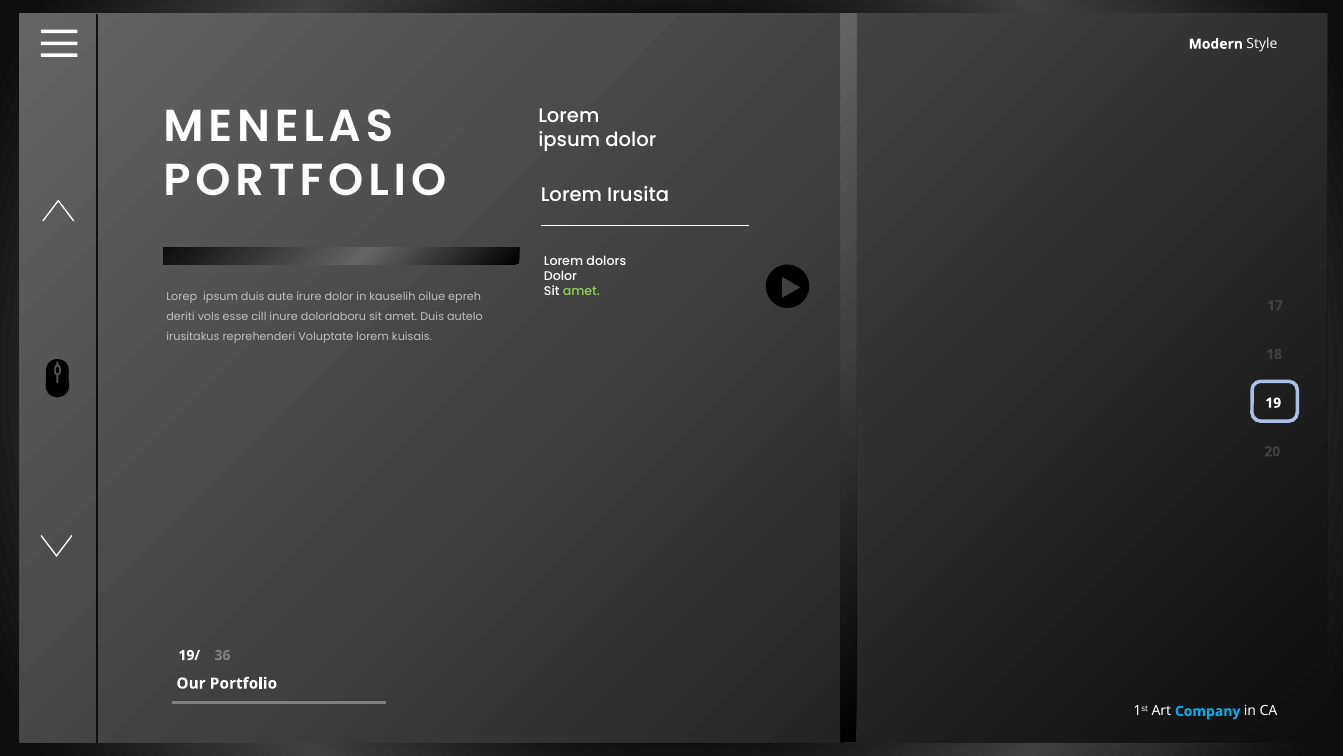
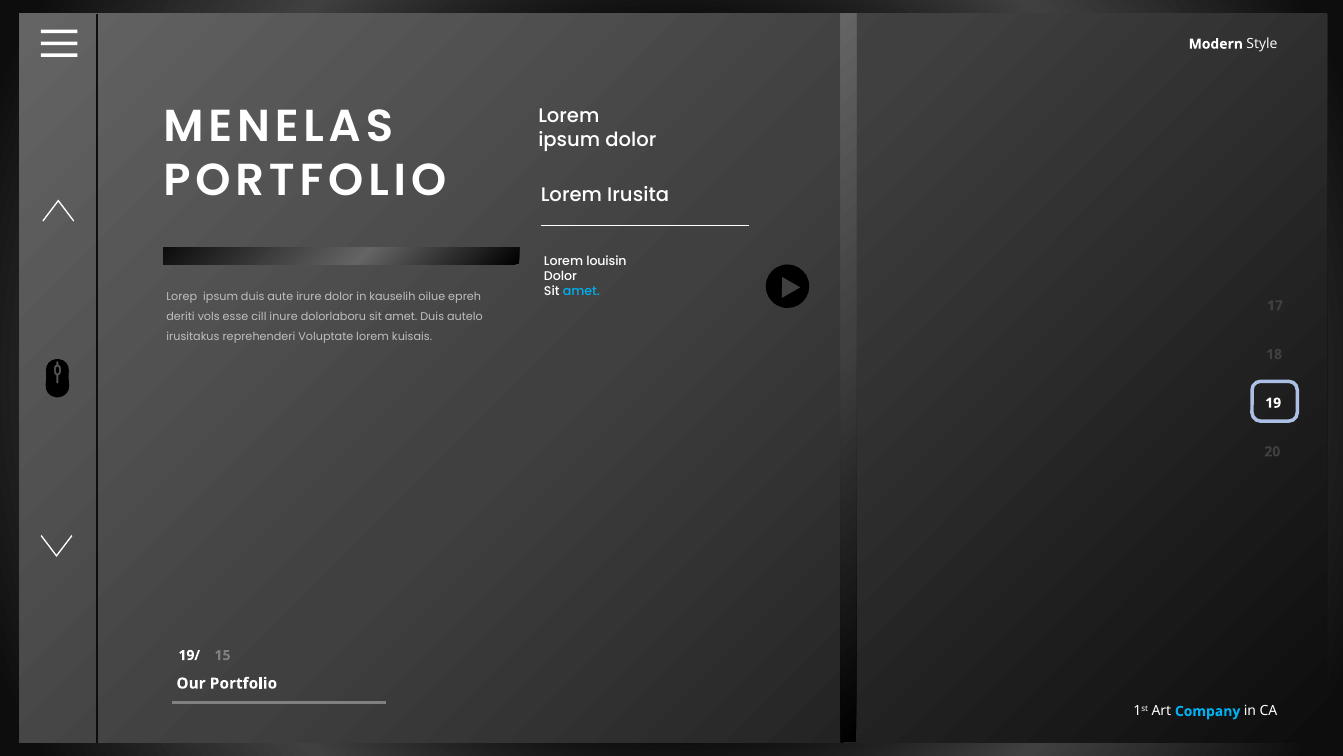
dolors: dolors -> louisin (606, 261)
amet colour: light green -> light blue (581, 291)
36: 36 -> 15 (223, 655)
